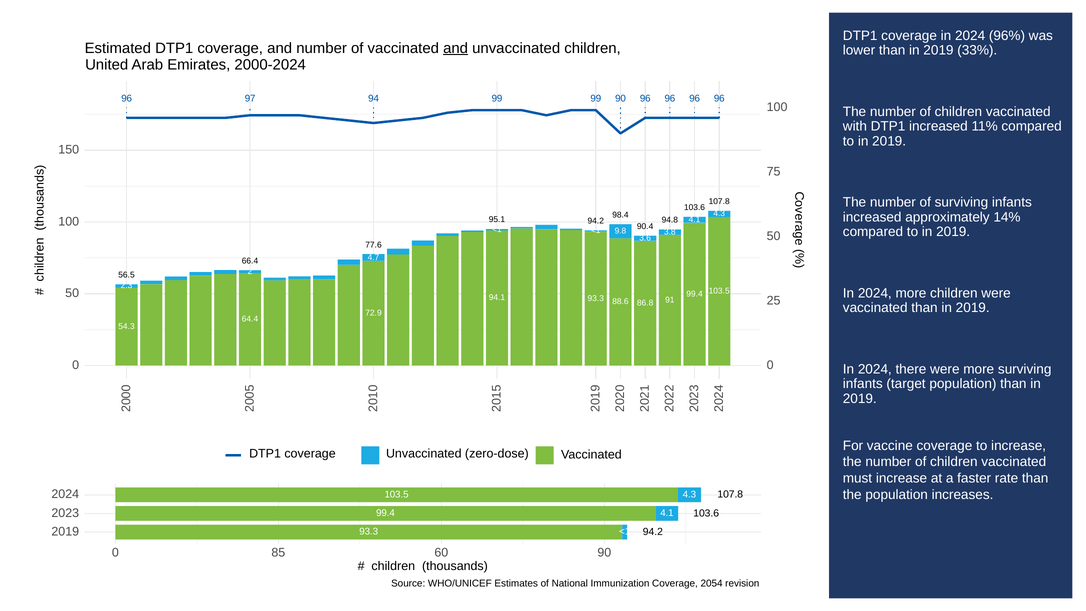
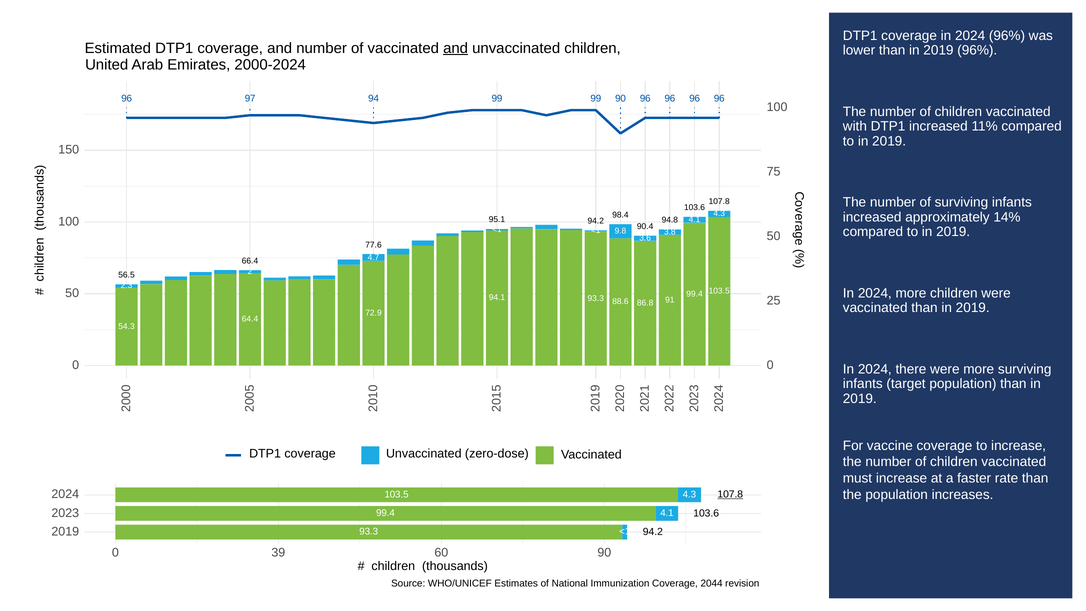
2019 33%: 33% -> 96% (977, 50)
107.8 underline: none -> present (730, 494)
85: 85 -> 39 (278, 553)
2054: 2054 -> 2044 (712, 583)
